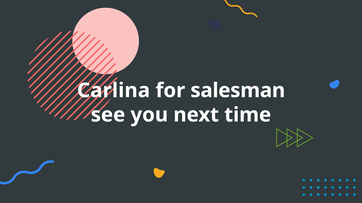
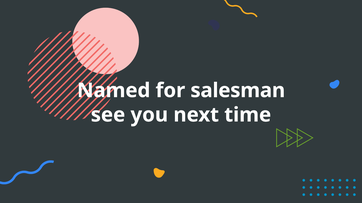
Carlina: Carlina -> Named (114, 91)
